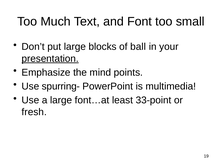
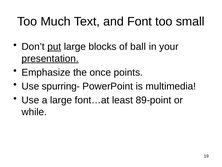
put underline: none -> present (54, 47)
mind: mind -> once (100, 72)
33-point: 33-point -> 89-point (154, 100)
fresh: fresh -> while (34, 112)
